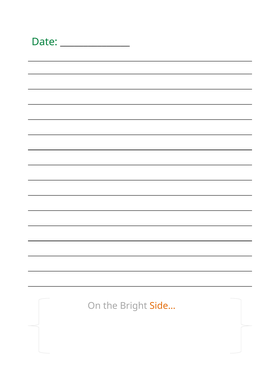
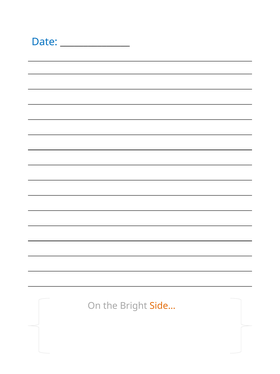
Date colour: green -> blue (45, 42)
